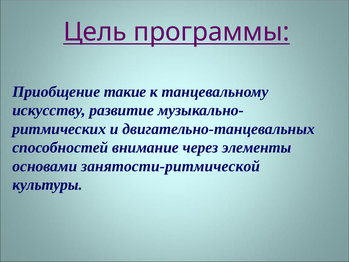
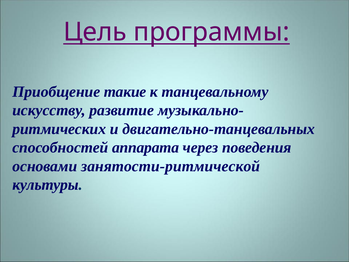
внимание: внимание -> аппарата (146, 147)
элементы: элементы -> поведения (257, 147)
